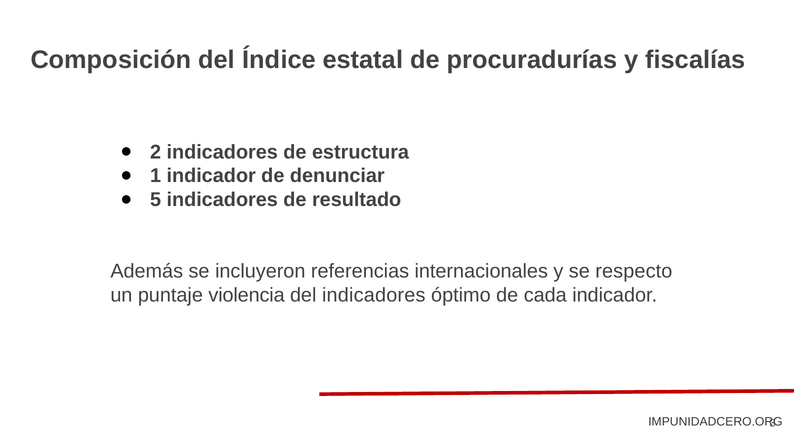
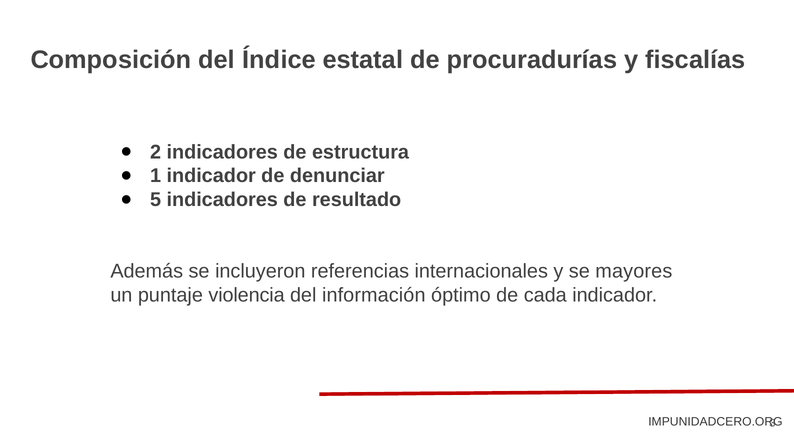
respecto: respecto -> mayores (634, 271)
del indicadores: indicadores -> información (374, 295)
